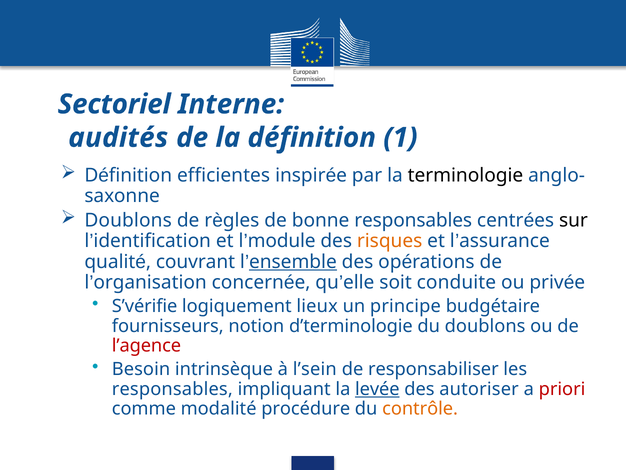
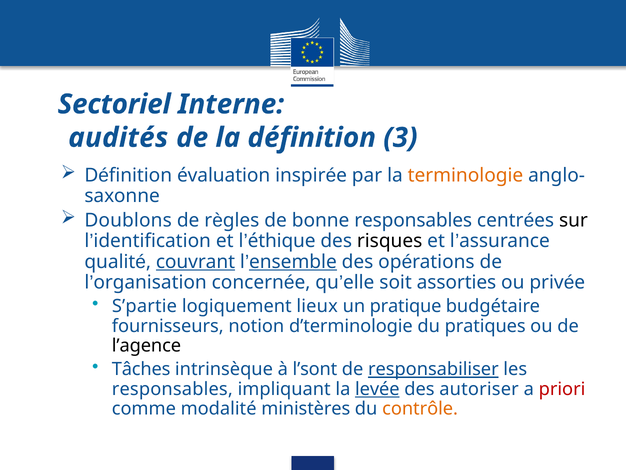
1: 1 -> 3 (400, 138)
efficientes: efficientes -> évaluation (224, 175)
terminologie colour: black -> orange (465, 175)
module: module -> éthique (282, 241)
risques colour: orange -> black (390, 241)
couvrant underline: none -> present (195, 261)
conduite: conduite -> assorties (456, 282)
S’vérifie: S’vérifie -> S’partie (144, 306)
principe: principe -> pratique (406, 306)
du doublons: doublons -> pratiques (485, 326)
l’agence colour: red -> black (146, 345)
Besoin: Besoin -> Tâches (141, 369)
l’sein: l’sein -> l’sont (315, 369)
responsabiliser underline: none -> present (433, 369)
procédure: procédure -> ministères (306, 408)
